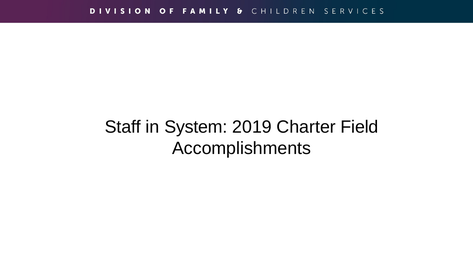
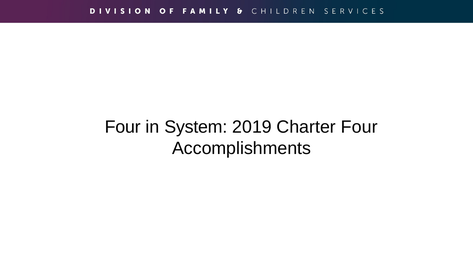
Staff: Staff -> Four (123, 127)
Charter Field: Field -> Four (359, 127)
